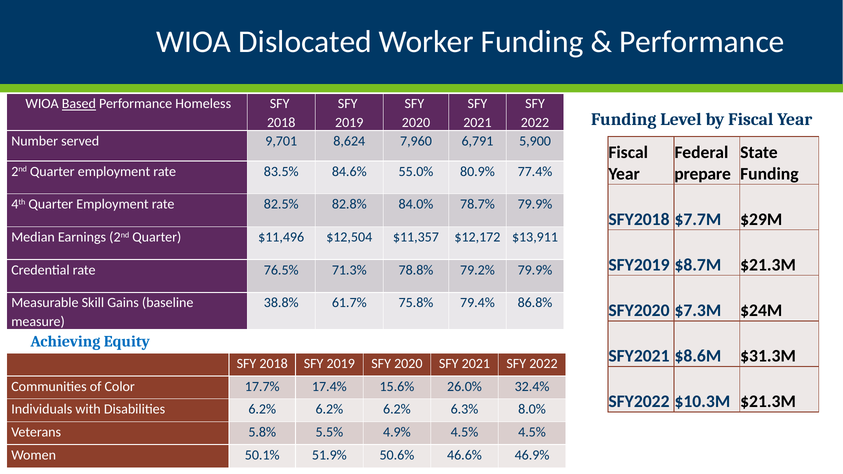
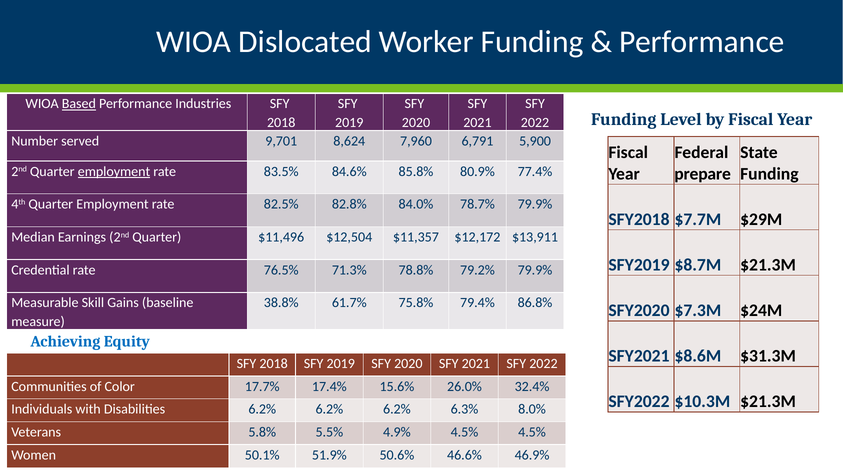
Homeless: Homeless -> Industries (203, 104)
employment underline: none -> present (114, 172)
55.0%: 55.0% -> 85.8% (416, 172)
